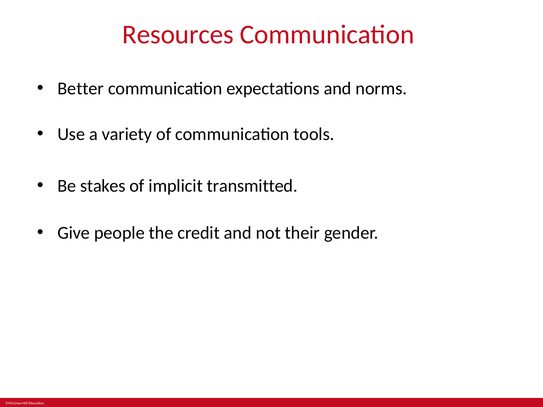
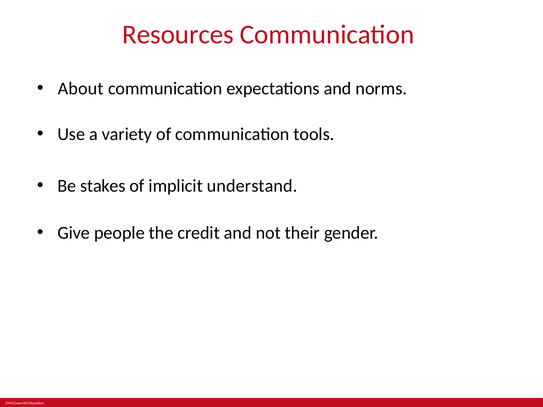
Better: Better -> About (81, 89)
transmitted: transmitted -> understand (252, 186)
